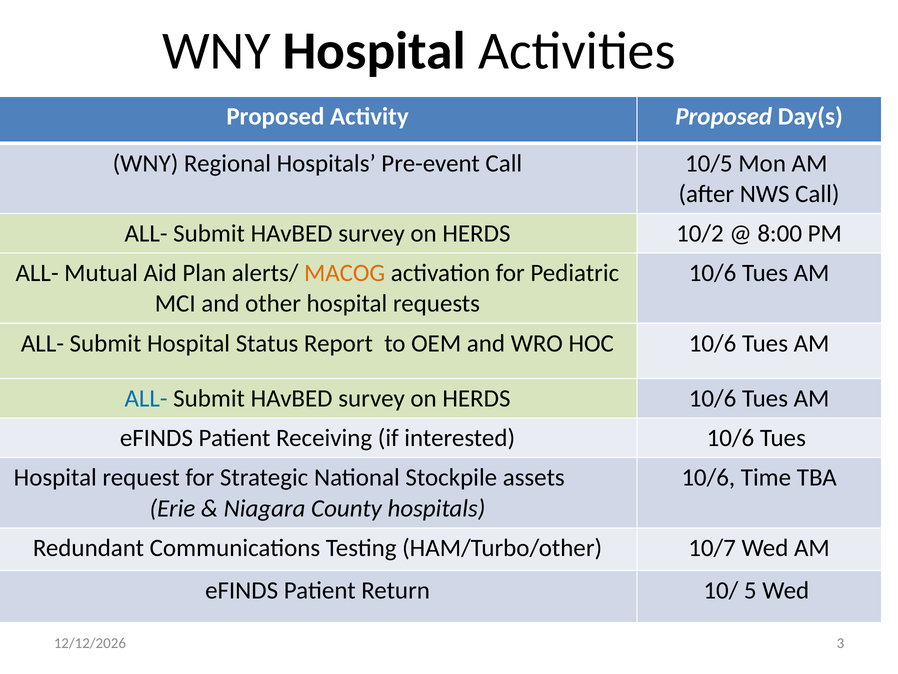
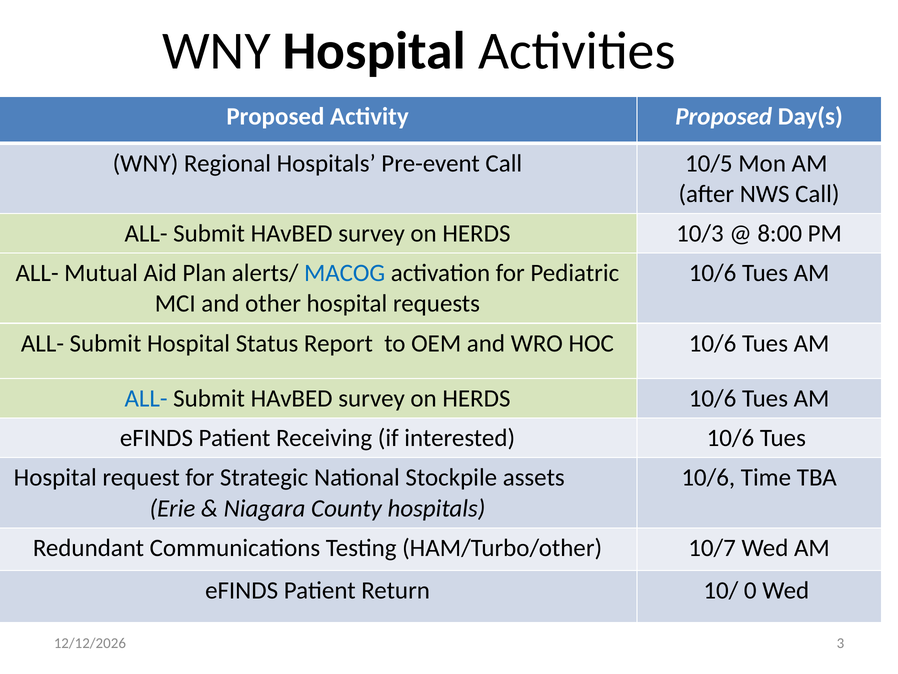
10/2: 10/2 -> 10/3 (700, 233)
MACOG colour: orange -> blue (345, 273)
5: 5 -> 0 (750, 590)
